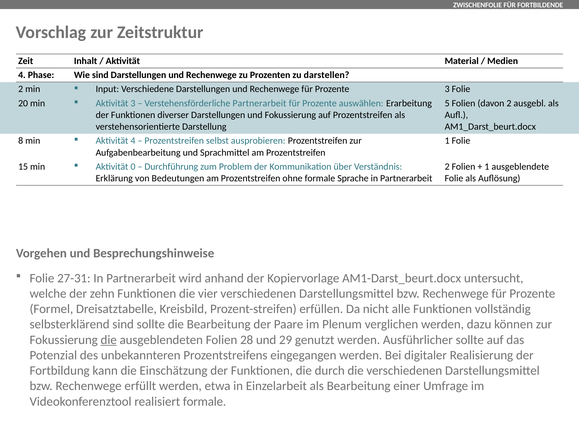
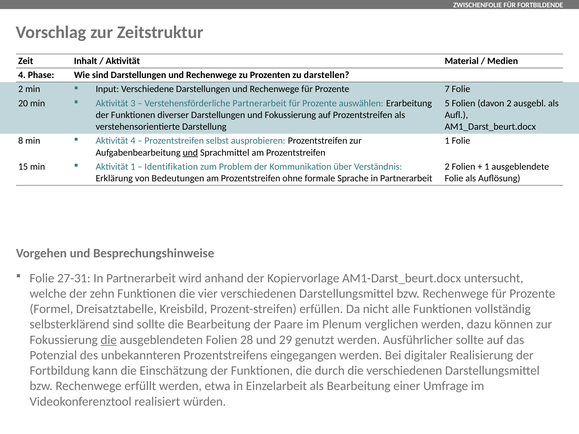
Prozente 3: 3 -> 7 (447, 89)
und underline: none -> present (190, 153)
Aktivität 0: 0 -> 1 (133, 167)
Durchführung: Durchführung -> Identifikation (171, 167)
realisiert formale: formale -> würden (205, 402)
